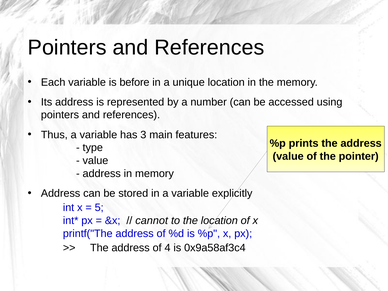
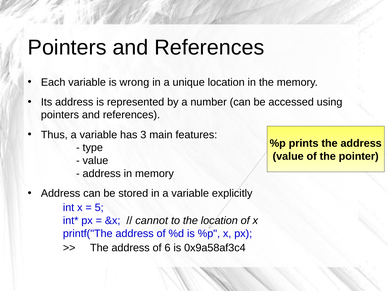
before: before -> wrong (134, 82)
4: 4 -> 6 (168, 248)
